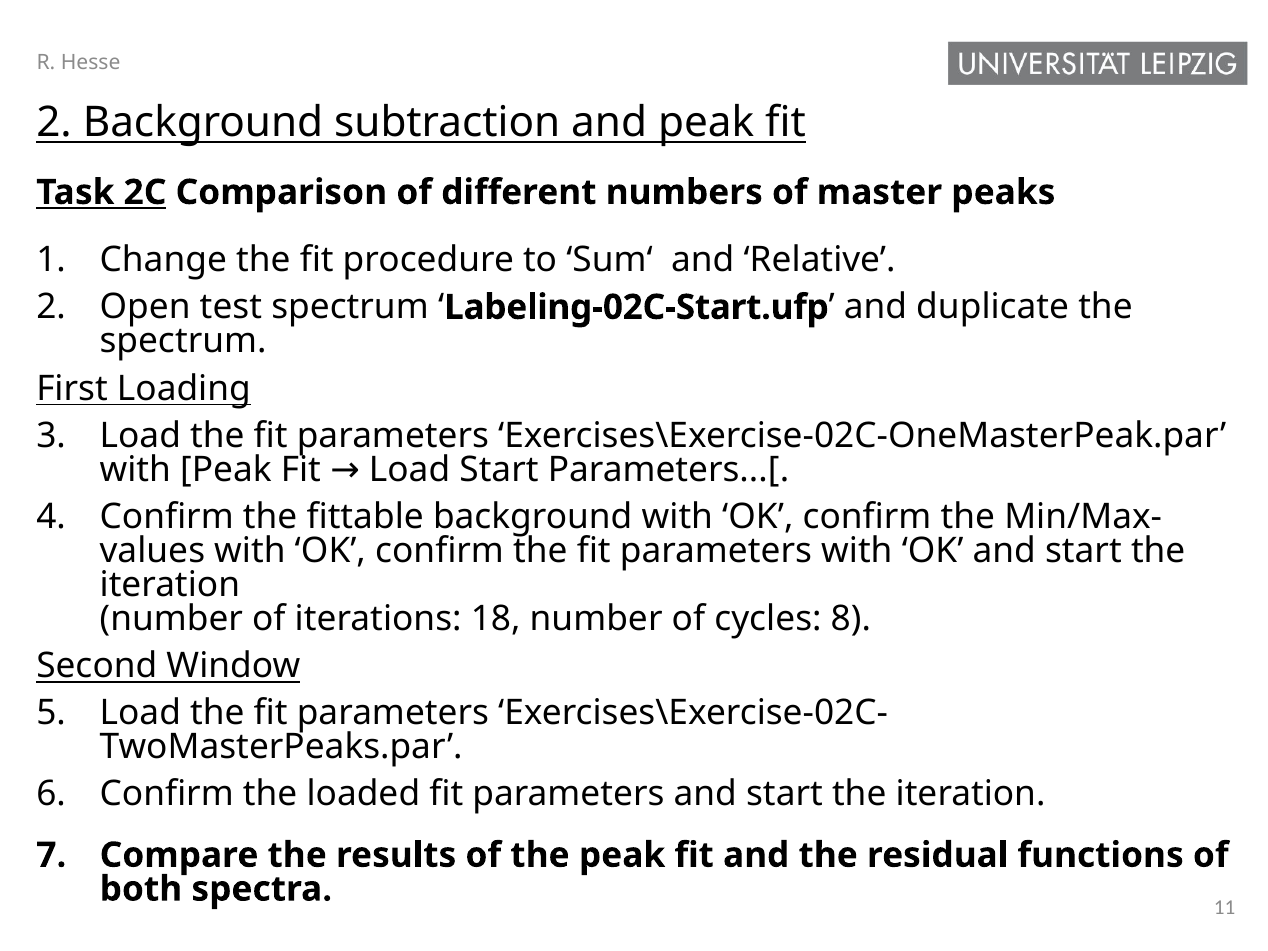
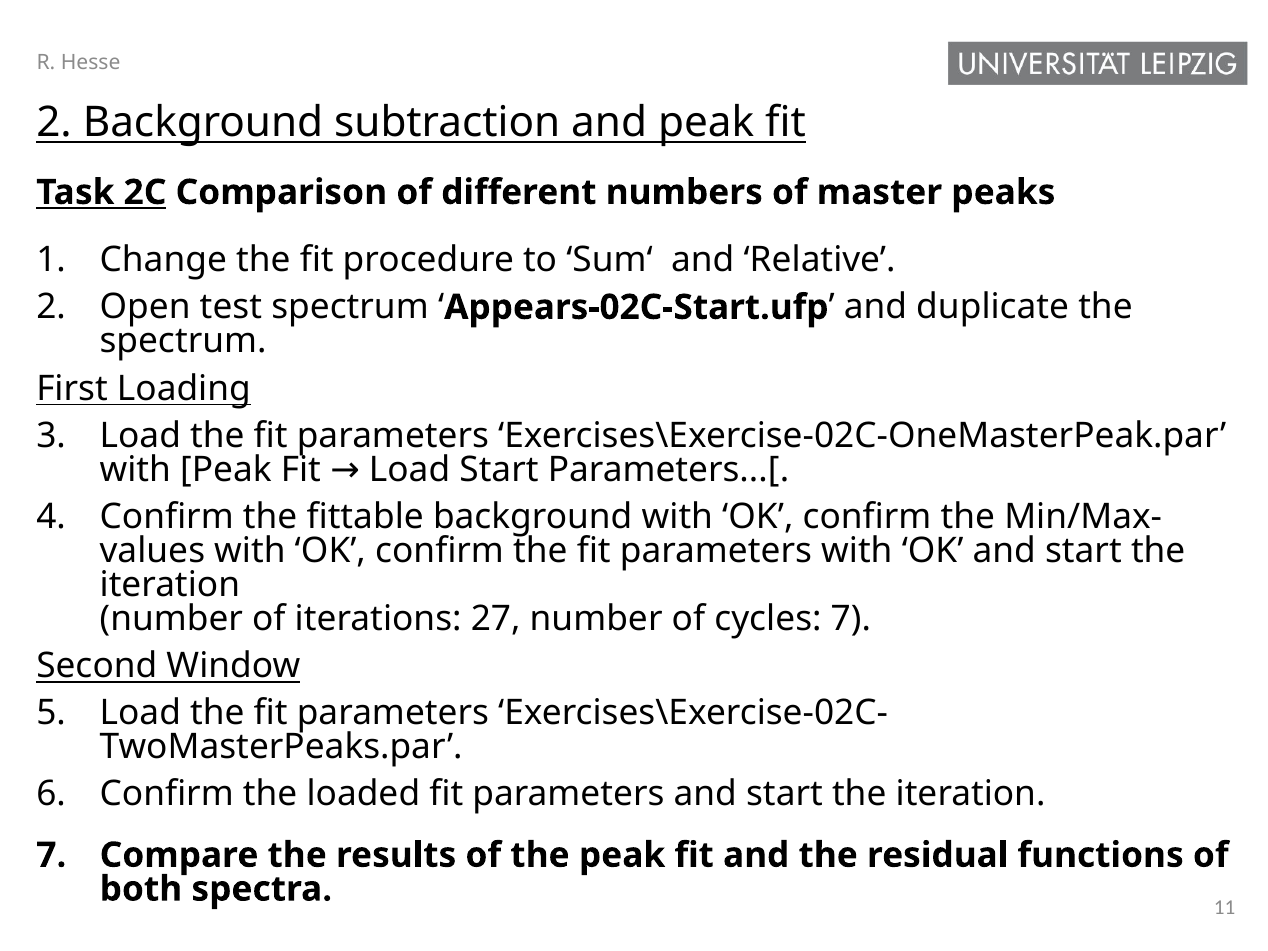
Labeling-02C-Start.ufp: Labeling-02C-Start.ufp -> Appears-02C-Start.ufp (636, 307)
18: 18 -> 27 (496, 619)
cycles 8: 8 -> 7 (851, 619)
